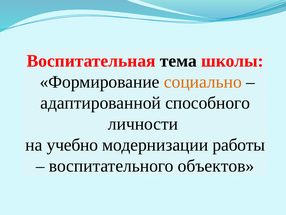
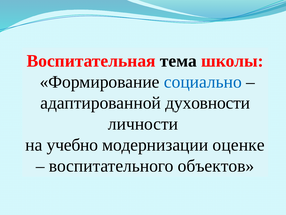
социально colour: orange -> blue (203, 82)
способного: способного -> духовности (208, 103)
работы: работы -> оценке (239, 145)
